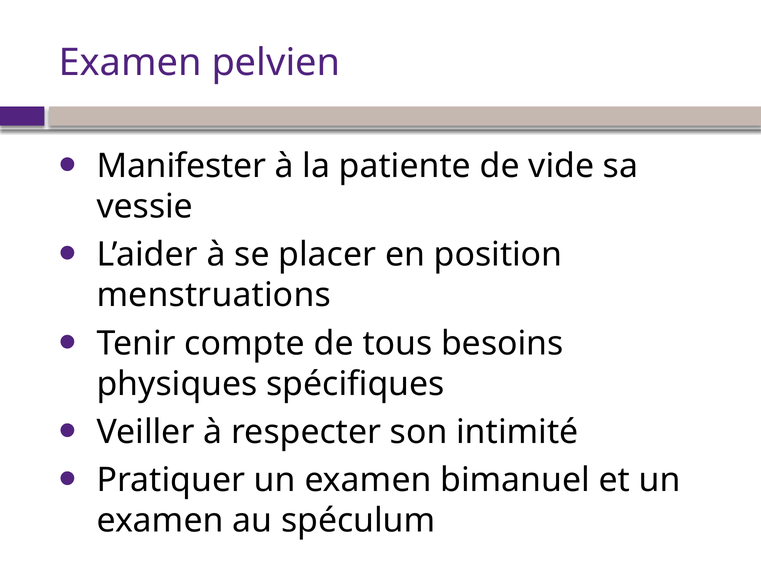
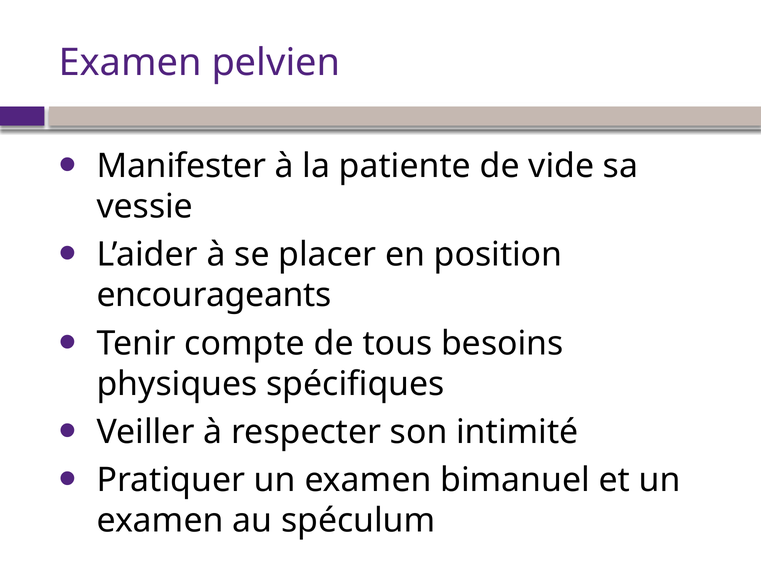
menstruations: menstruations -> encourageants (214, 295)
